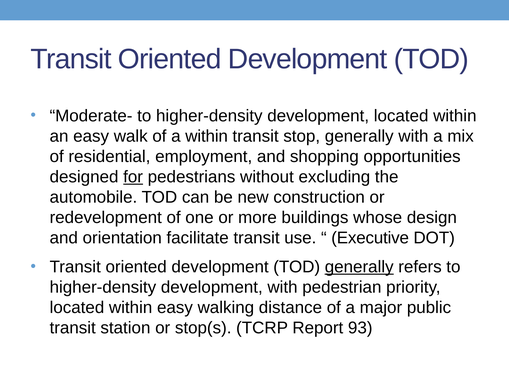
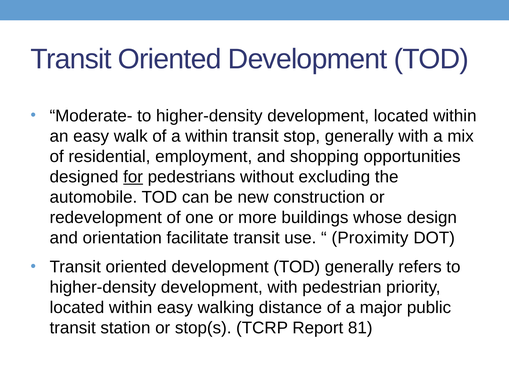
Executive: Executive -> Proximity (370, 238)
generally underline: present -> none (359, 267)
93: 93 -> 81 (360, 328)
